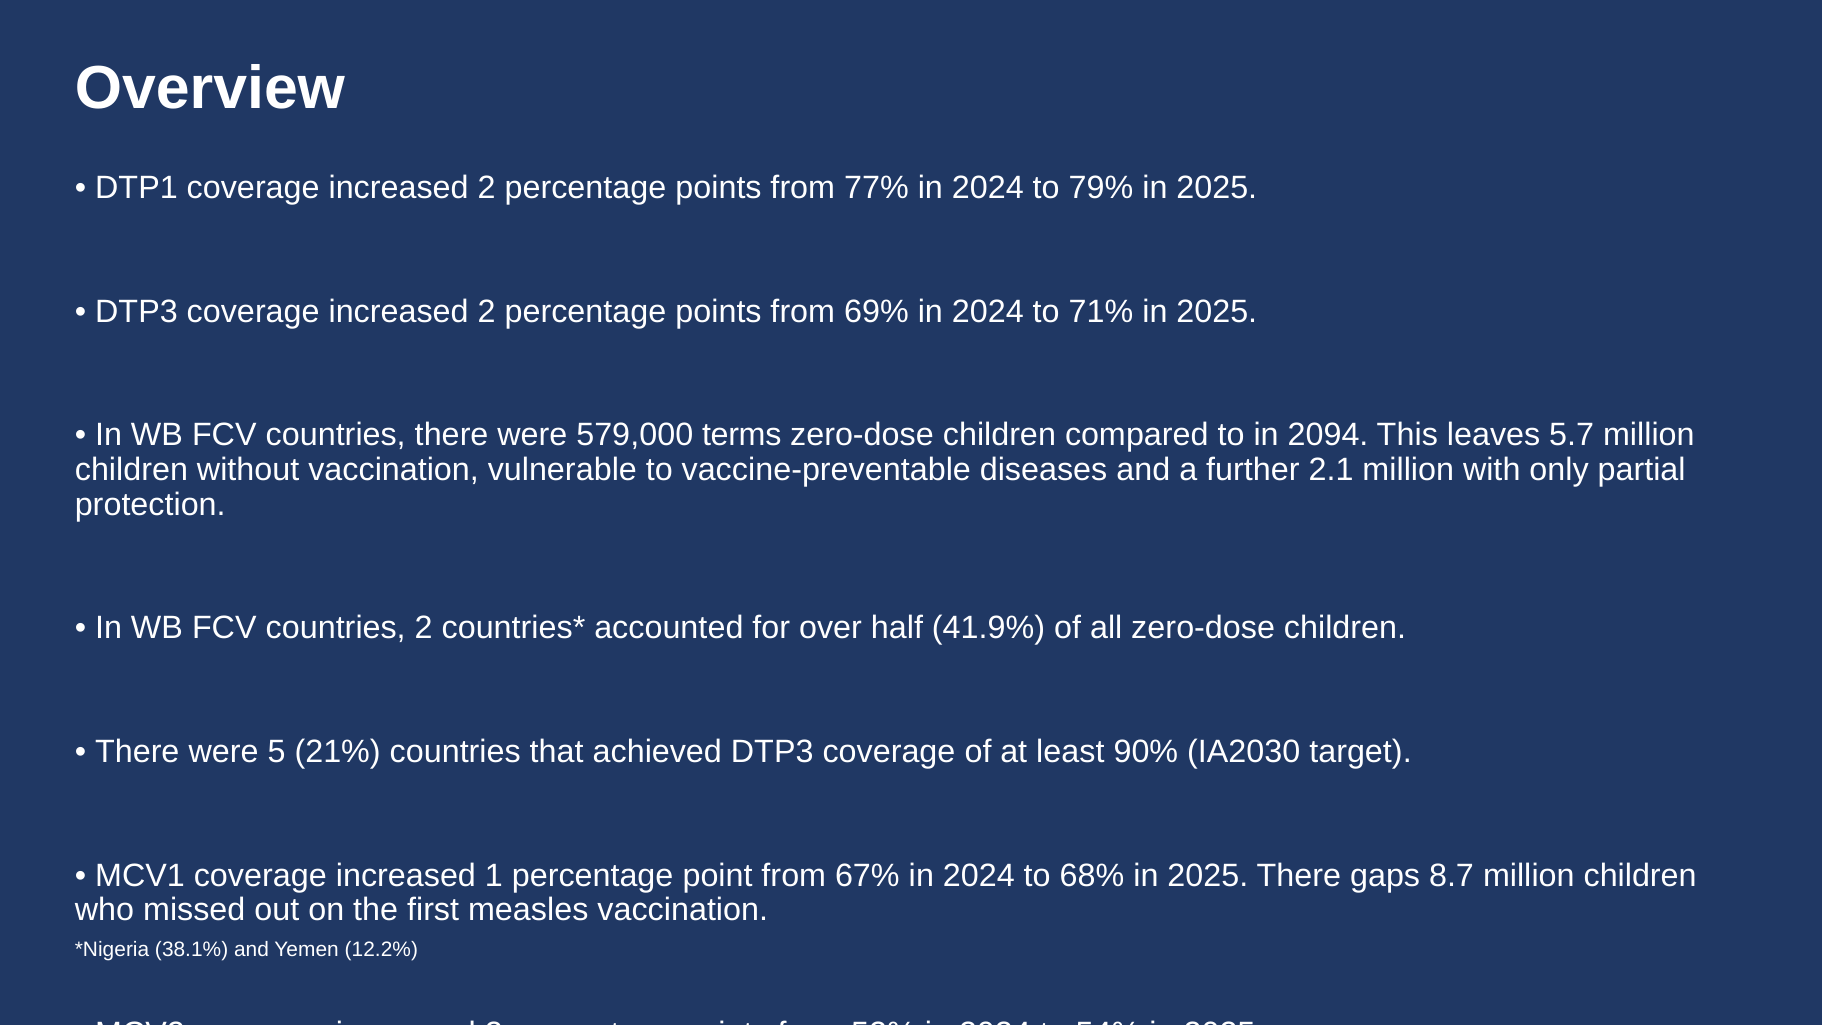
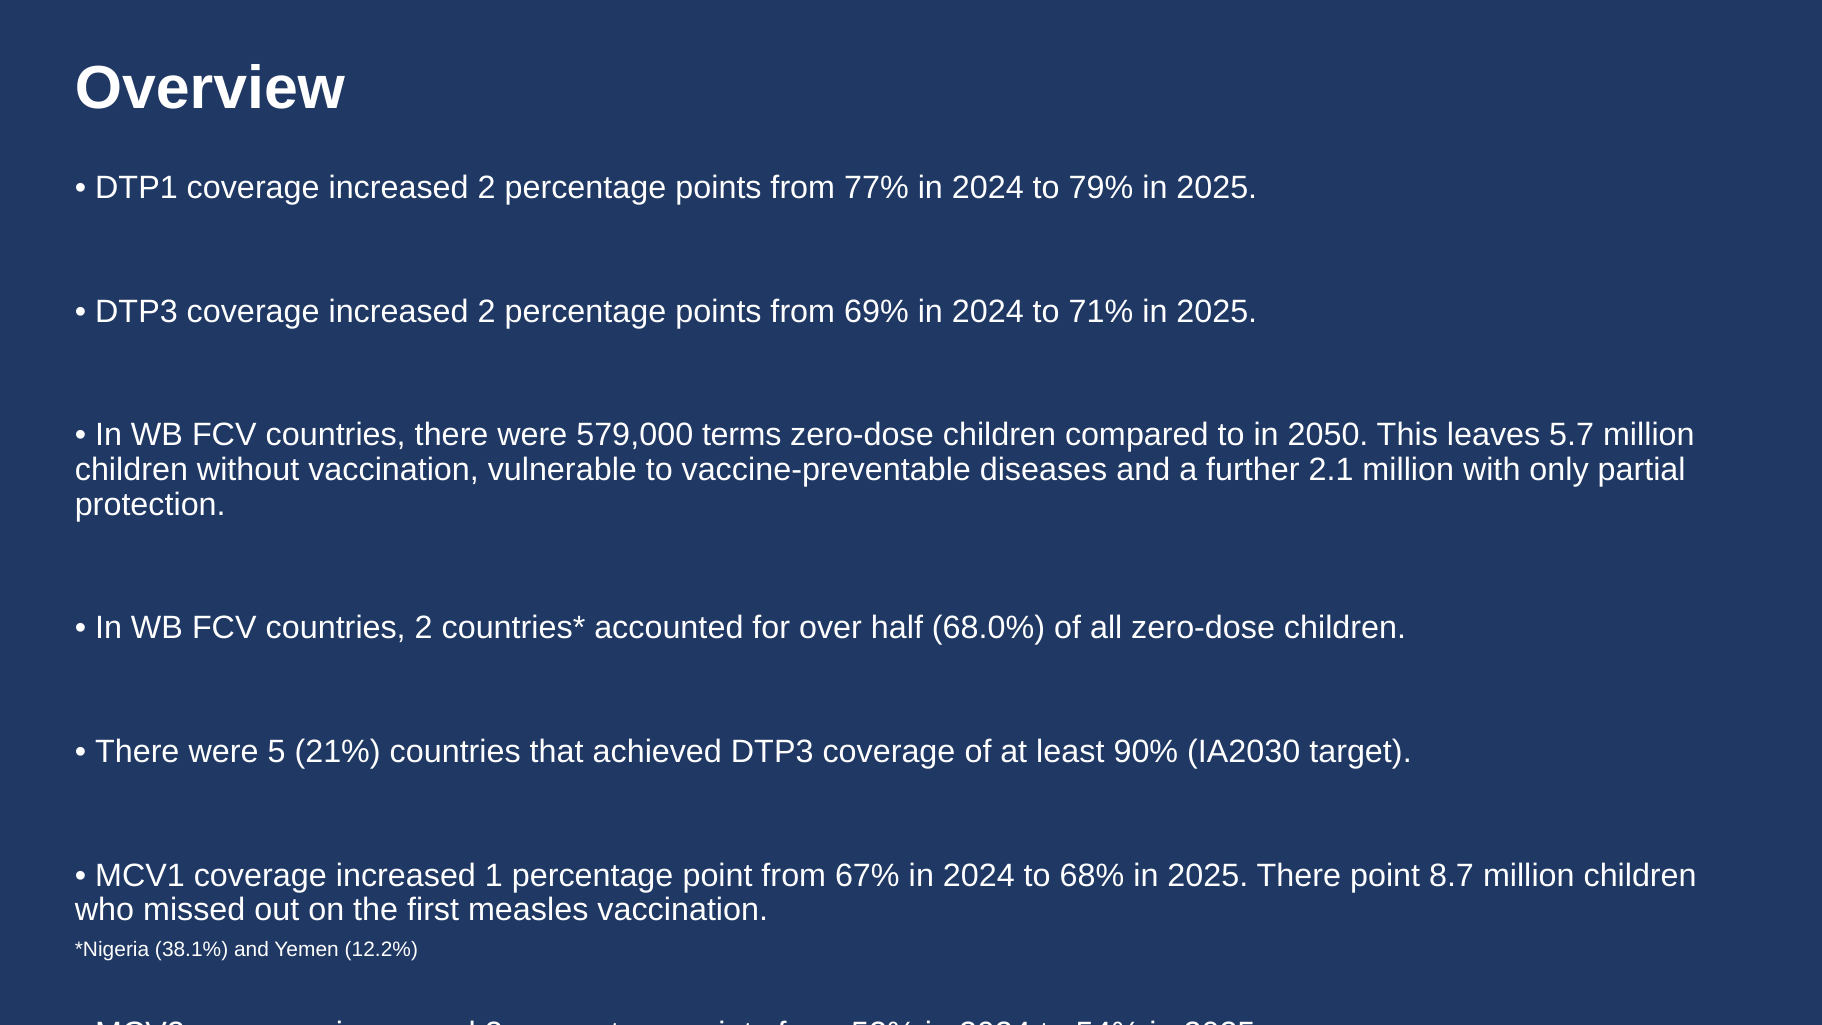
2094: 2094 -> 2050 (1328, 435)
41.9%: 41.9% -> 68.0% (988, 628)
There gaps: gaps -> point (1385, 875)
